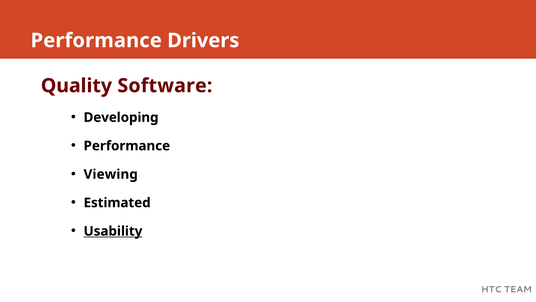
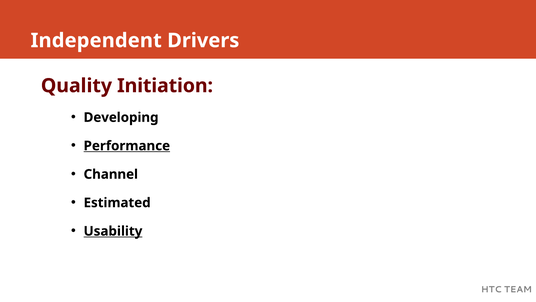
Performance: Performance -> Independent (96, 40)
Software: Software -> Initiation (165, 86)
Performance underline: none -> present (127, 146)
Viewing: Viewing -> Channel (111, 174)
